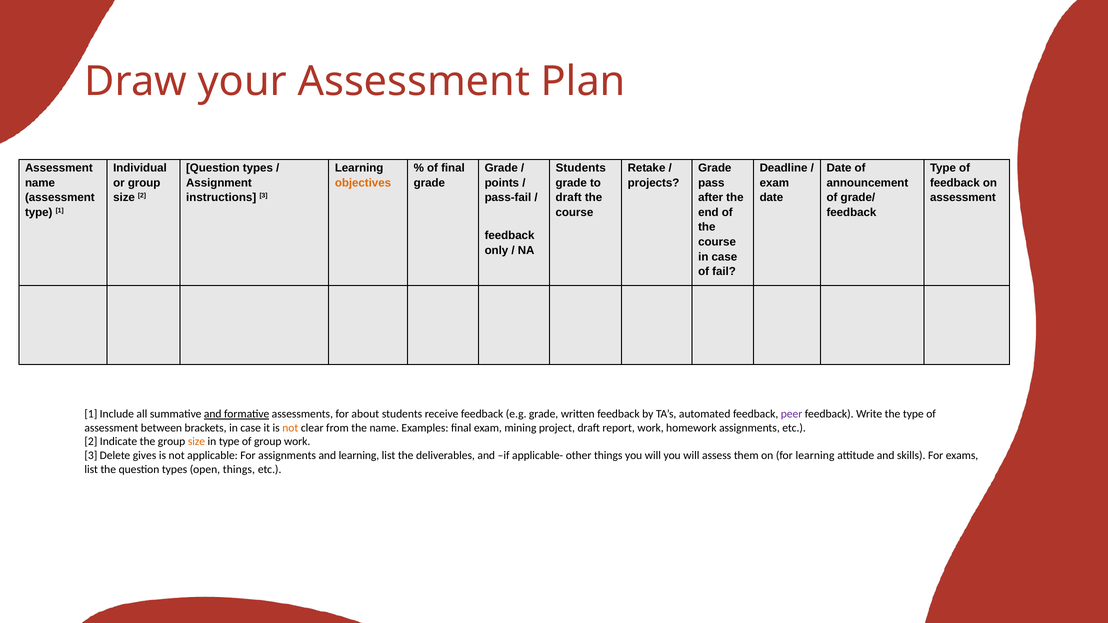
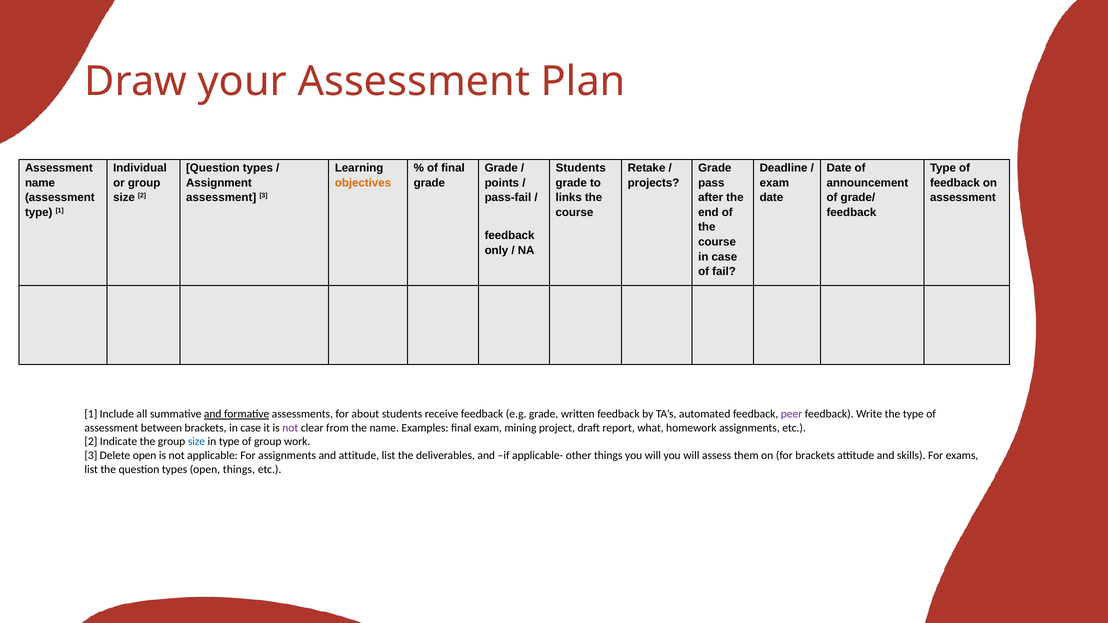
instructions: instructions -> assessment (221, 198)
draft: draft -> links (569, 198)
not colour: orange -> purple (290, 428)
report work: work -> what (651, 428)
size colour: orange -> blue (196, 442)
Delete gives: gives -> open (145, 456)
and learning: learning -> attitude (359, 456)
for learning: learning -> brackets (815, 456)
